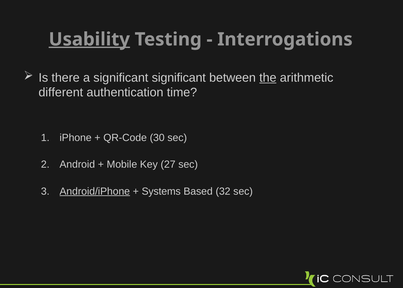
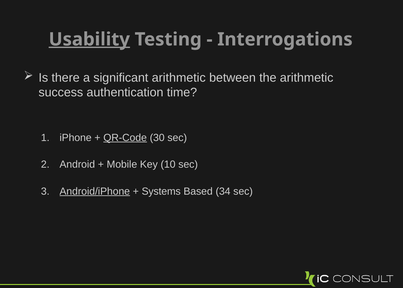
significant significant: significant -> arithmetic (179, 78)
the underline: present -> none (268, 78)
different: different -> success (61, 92)
QR-Code underline: none -> present (125, 138)
27: 27 -> 10 (168, 164)
32: 32 -> 34 (223, 191)
